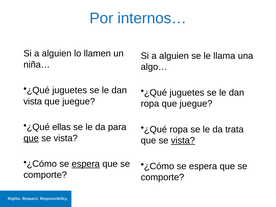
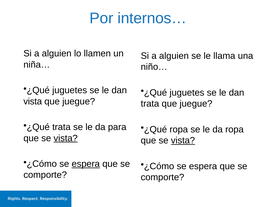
algo…: algo… -> niño… (154, 67)
ropa: ropa -> trata (150, 104)
ellas: ellas -> trata (61, 127)
da trata: trata -> ropa (234, 129)
que underline: present -> none (31, 138)
vista underline: none -> present (66, 138)
